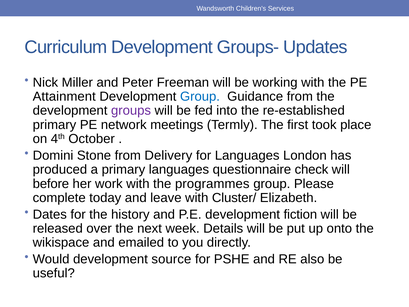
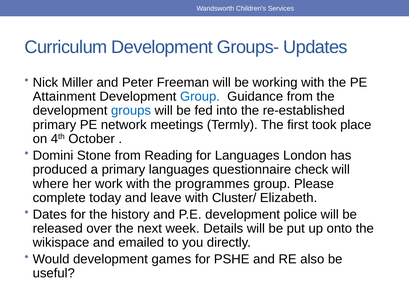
groups colour: purple -> blue (131, 111)
Delivery: Delivery -> Reading (168, 155)
before: before -> where (51, 184)
fiction: fiction -> police (300, 214)
source: source -> games (171, 259)
